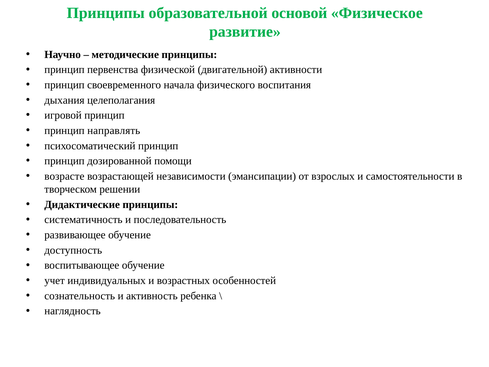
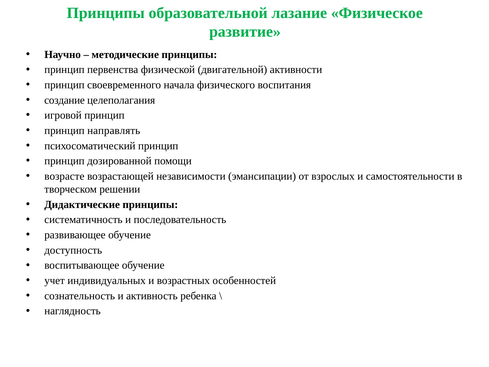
основой: основой -> лазание (299, 13)
дыхания: дыхания -> создание (65, 100)
